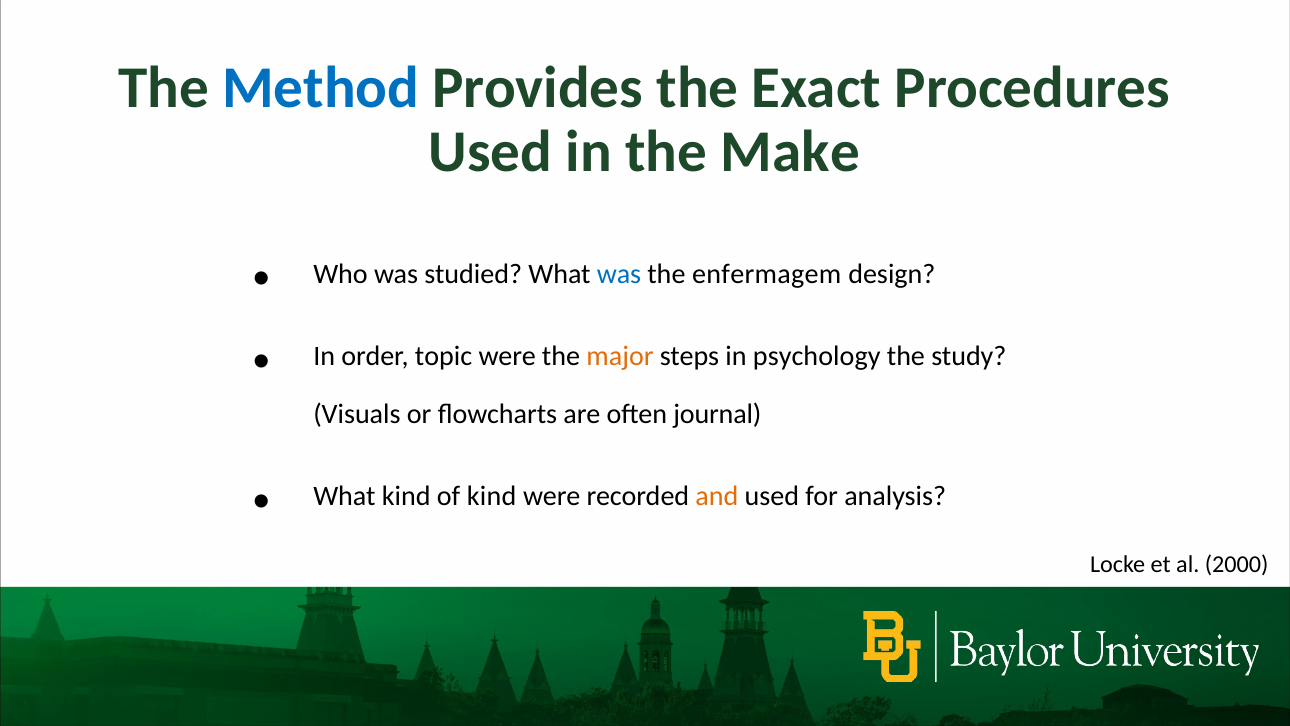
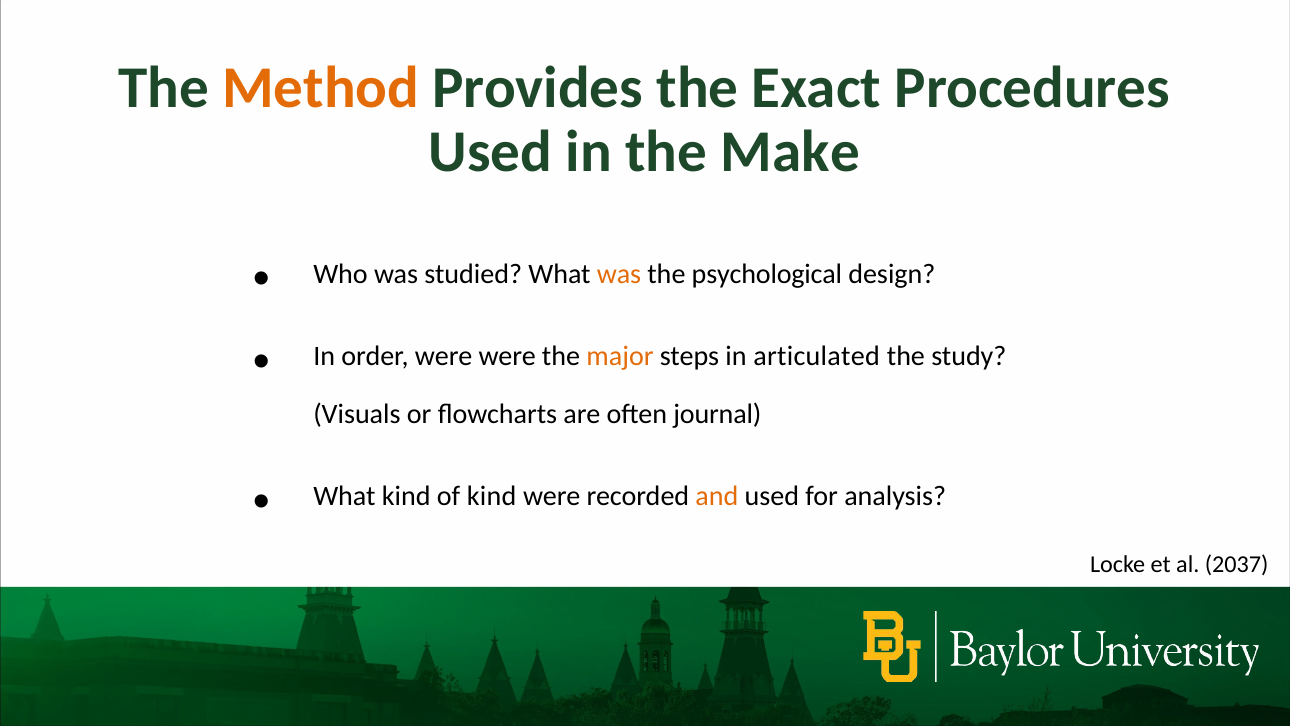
Method colour: blue -> orange (321, 88)
was colour: blue -> orange (619, 274)
enfermagem: enfermagem -> psychological (767, 274)
order topic: topic -> were (444, 356)
psychology: psychology -> articulated (817, 356)
2000: 2000 -> 2037 (1237, 564)
